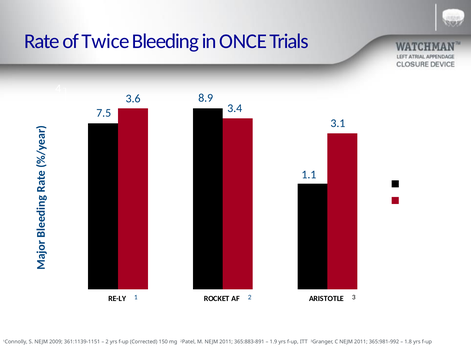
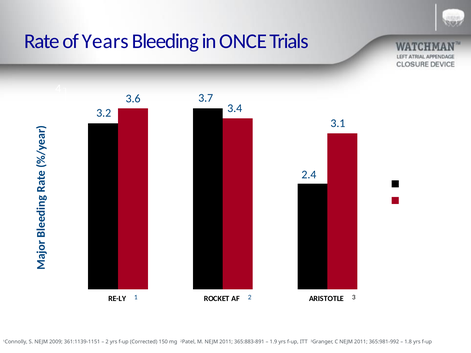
Twice: Twice -> Years (105, 41)
8.9: 8.9 -> 3.7 (206, 98)
7.5: 7.5 -> 3.2 (104, 113)
1.1: 1.1 -> 2.4 (309, 175)
